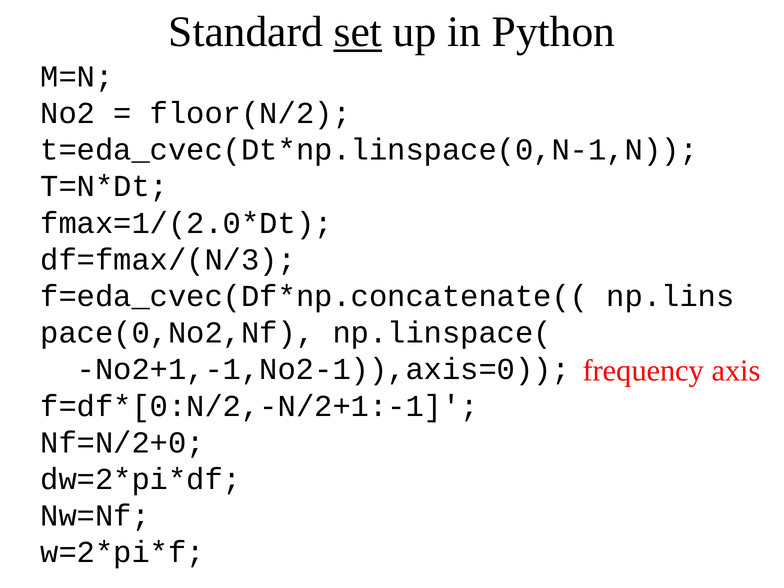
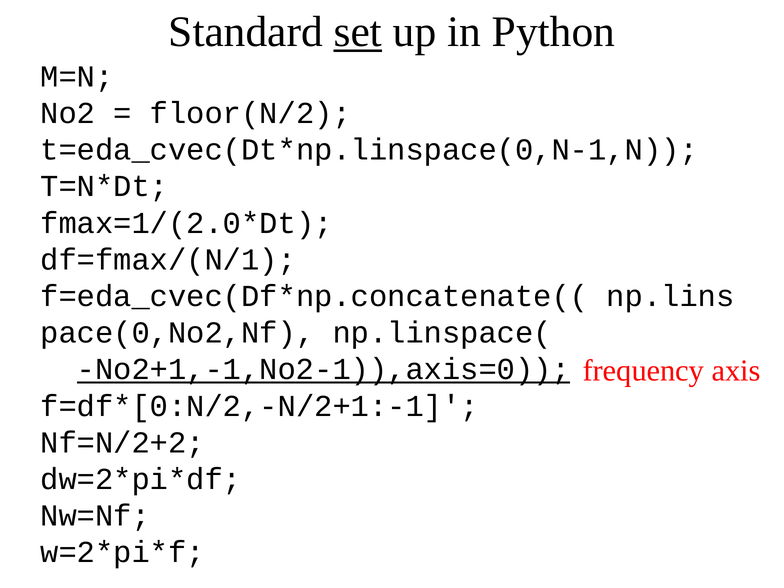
df=fmax/(N/3: df=fmax/(N/3 -> df=fmax/(N/1 (168, 260)
No2+1,-1,No2-1)),axis=0 underline: none -> present (323, 369)
Nf=N/2+0: Nf=N/2+0 -> Nf=N/2+2 (123, 443)
